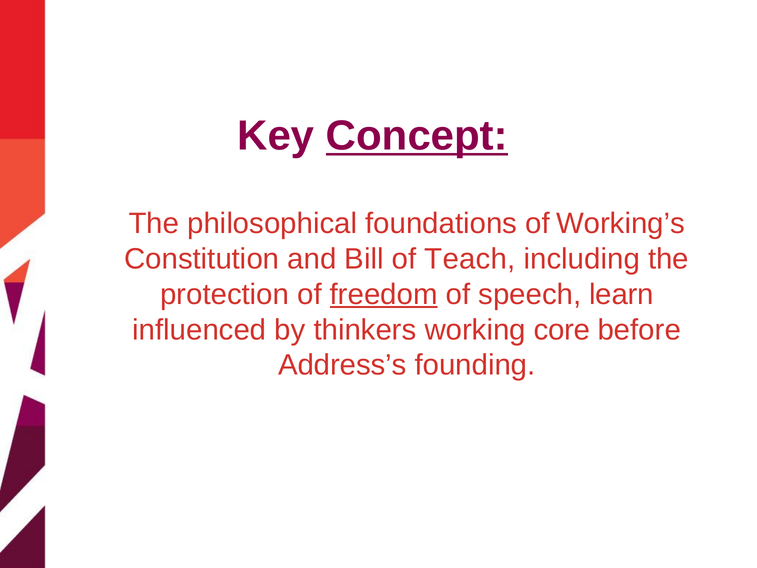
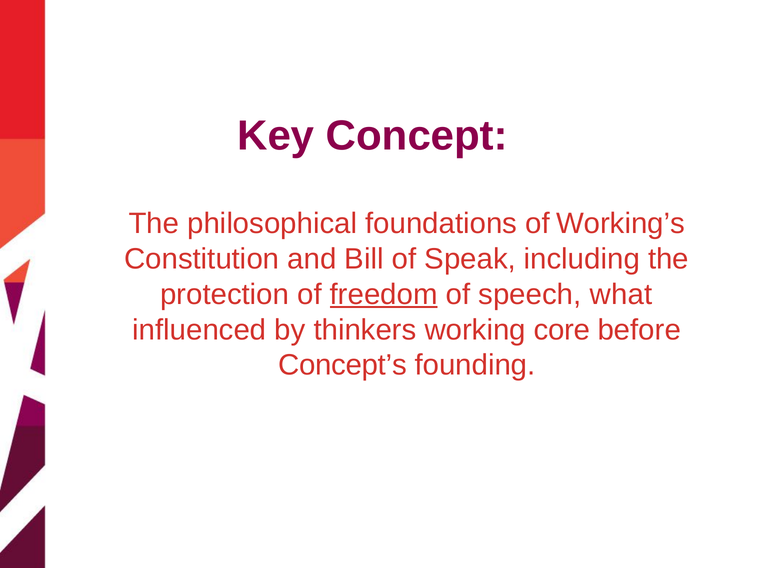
Concept underline: present -> none (417, 136)
Teach: Teach -> Speak (470, 259)
learn: learn -> what (621, 294)
Address’s: Address’s -> Concept’s (342, 365)
